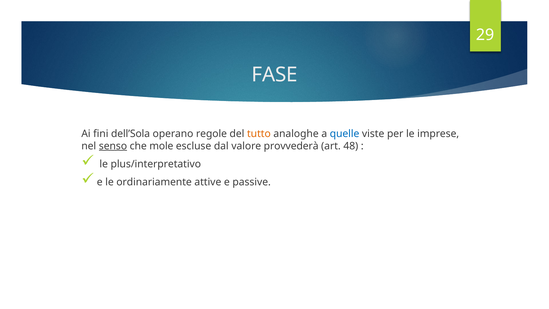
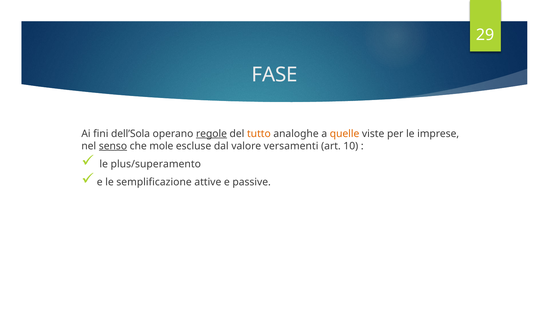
regole underline: none -> present (211, 134)
quelle colour: blue -> orange (345, 134)
provvederà: provvederà -> versamenti (291, 146)
48: 48 -> 10 (351, 146)
plus/interpretativo: plus/interpretativo -> plus/superamento (156, 164)
ordinariamente: ordinariamente -> semplificazione (154, 182)
